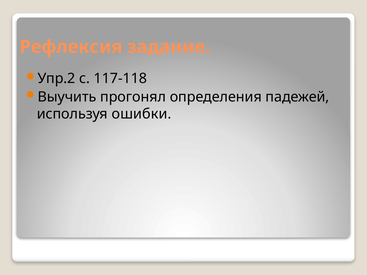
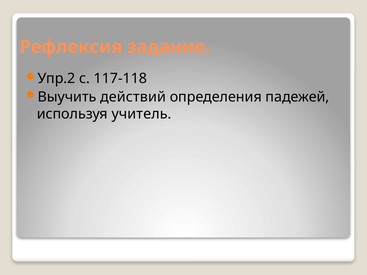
прогонял: прогонял -> действий (133, 97)
ошибки: ошибки -> учитель (142, 114)
